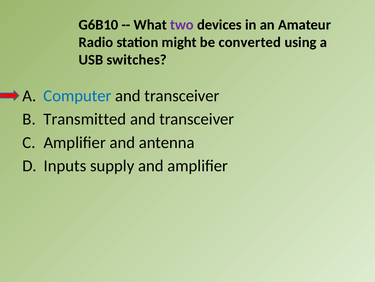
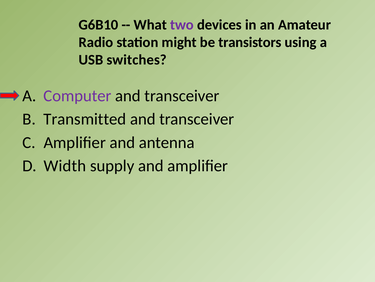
converted: converted -> transistors (250, 42)
Computer colour: blue -> purple (77, 95)
Inputs: Inputs -> Width (65, 166)
